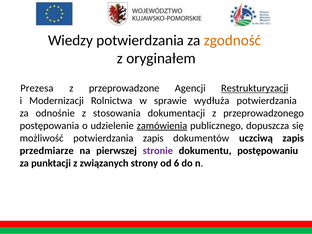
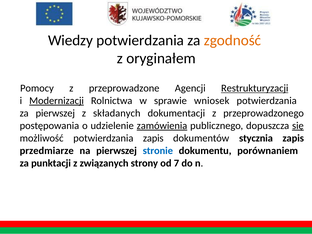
Prezesa: Prezesa -> Pomocy (37, 88)
Modernizacji underline: none -> present (57, 101)
wydłuża: wydłuża -> wniosek (212, 101)
za odnośnie: odnośnie -> pierwszej (55, 113)
stosowania: stosowania -> składanych (117, 113)
się underline: none -> present (298, 126)
uczciwą: uczciwą -> stycznia (256, 138)
stronie colour: purple -> blue (158, 151)
postępowaniu: postępowaniu -> porównaniem (268, 151)
6: 6 -> 7 (176, 163)
